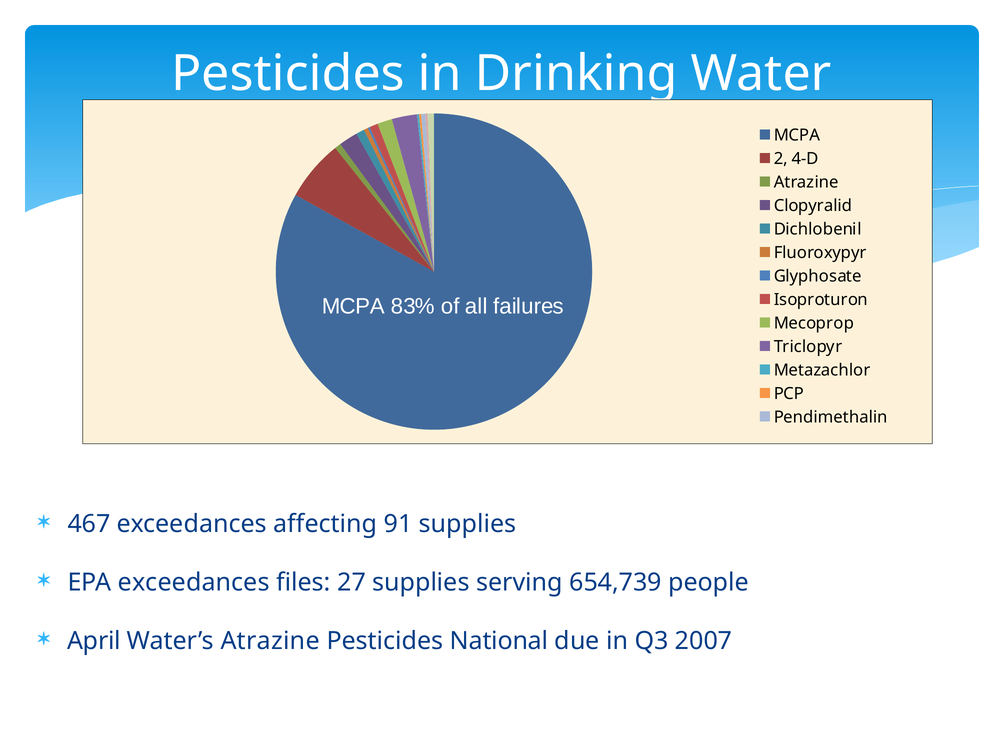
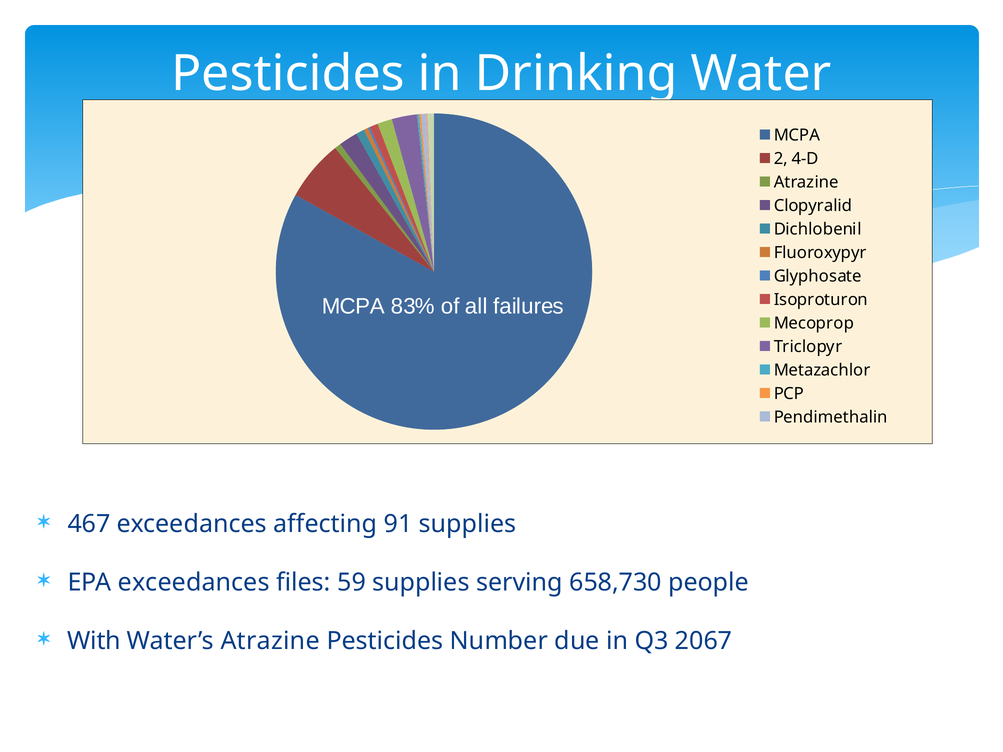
27: 27 -> 59 (352, 583)
654,739: 654,739 -> 658,730 (616, 583)
April: April -> With (94, 641)
Pesticides National: National -> Number (499, 641)
Q3 2007: 2007 -> 2067 (704, 641)
